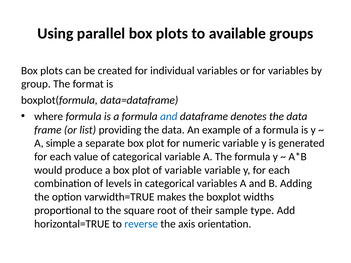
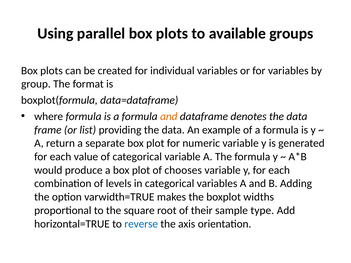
and colour: blue -> orange (169, 116)
simple: simple -> return (60, 143)
of variable: variable -> chooses (183, 170)
